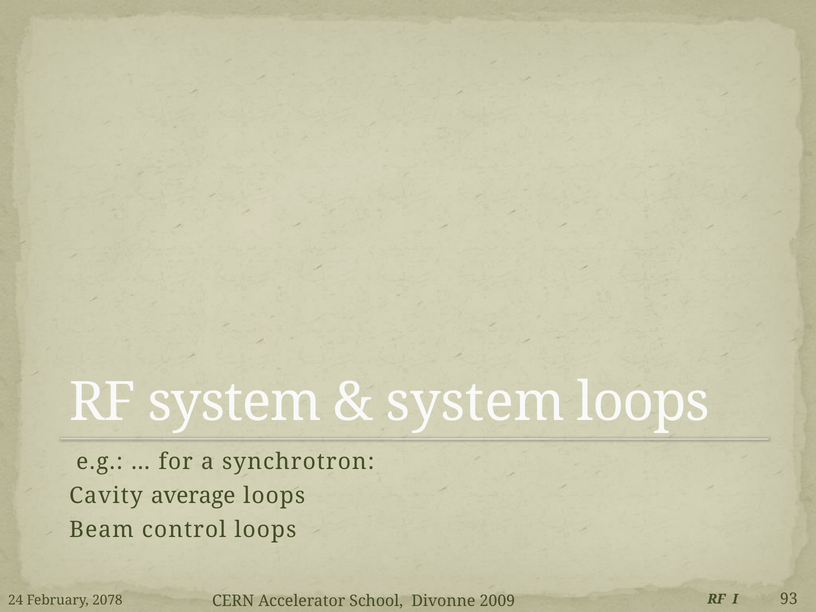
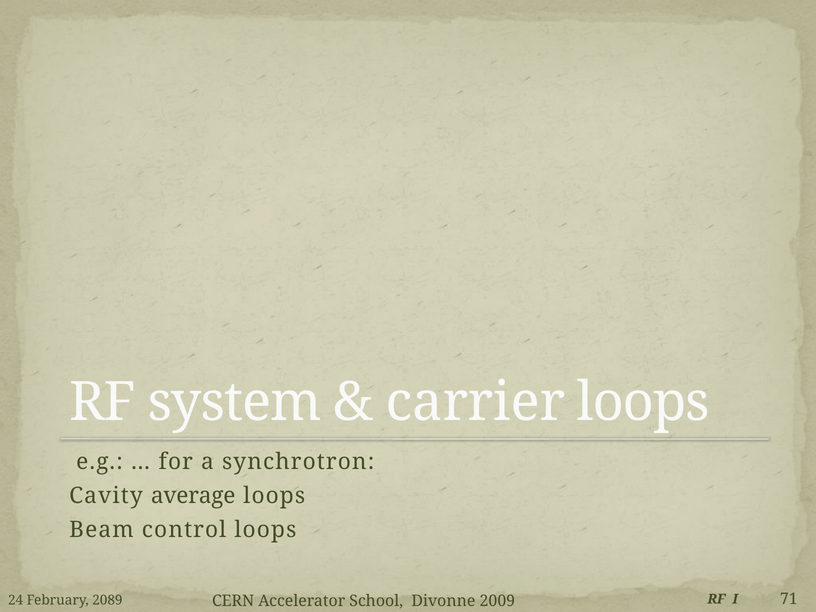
system: system -> carrier (475, 402)
2078: 2078 -> 2089 (107, 600)
93: 93 -> 71 (789, 599)
